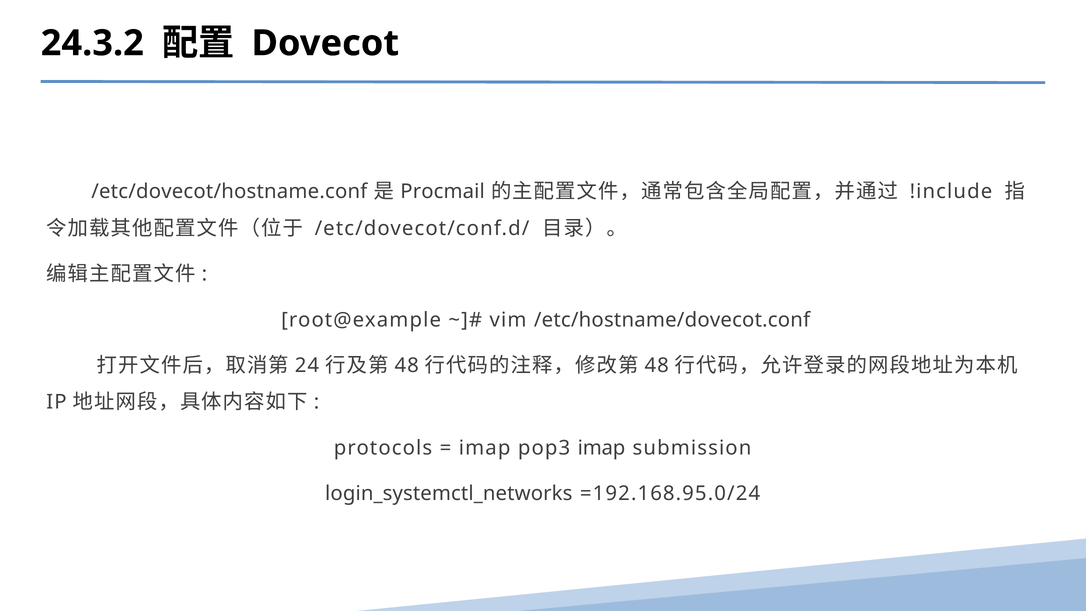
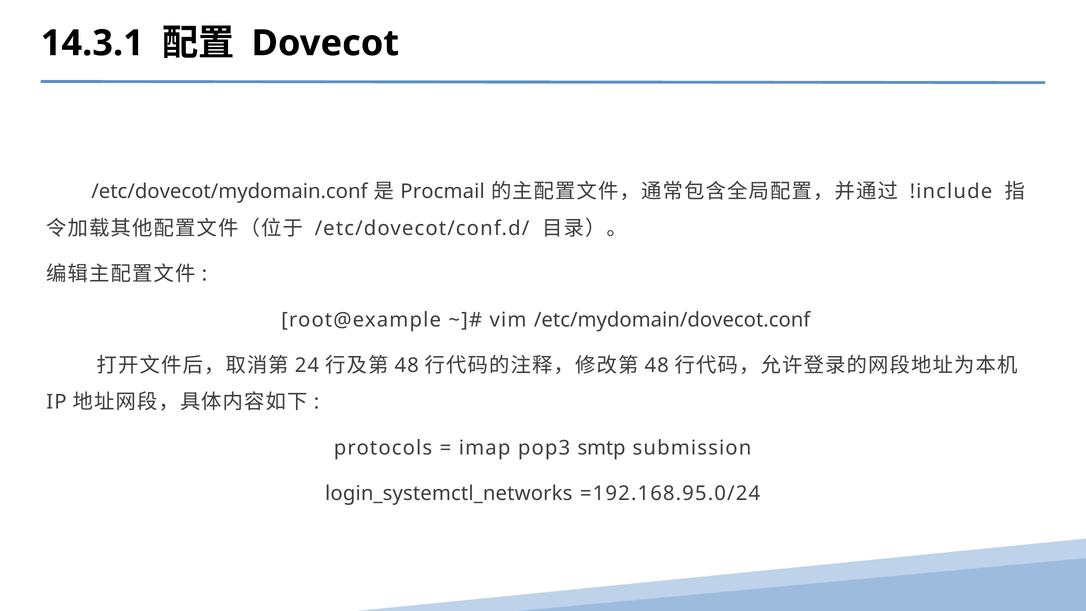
24.3.2: 24.3.2 -> 14.3.1 (92, 43)
/etc/dovecot/hostname.conf: /etc/dovecot/hostname.conf -> /etc/dovecot/mydomain.conf (229, 192)
/etc/hostname/dovecot.conf: /etc/hostname/dovecot.conf -> /etc/mydomain/dovecot.conf (672, 320)
pop3 imap: imap -> smtp (602, 448)
